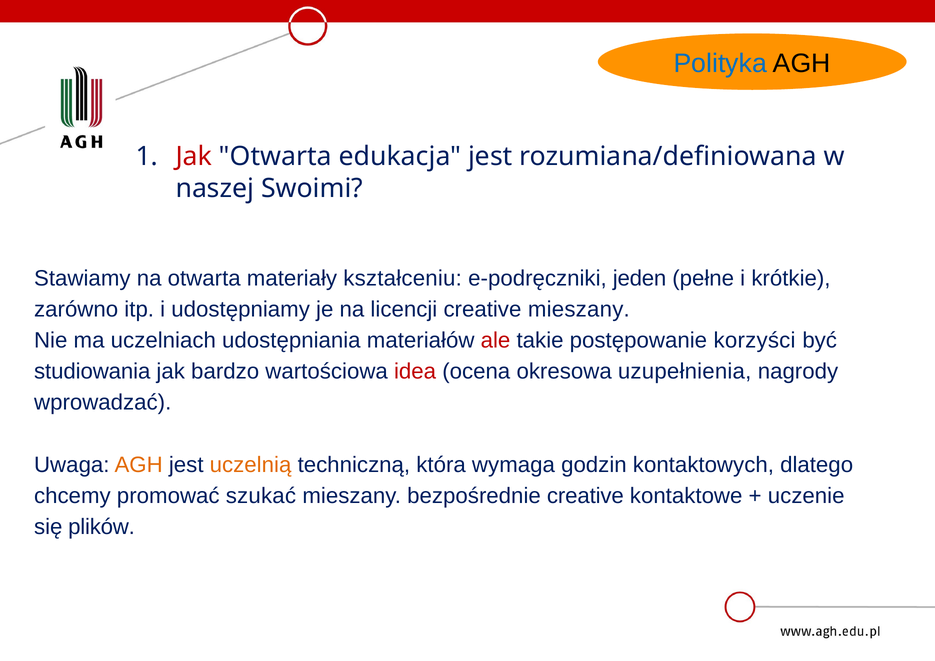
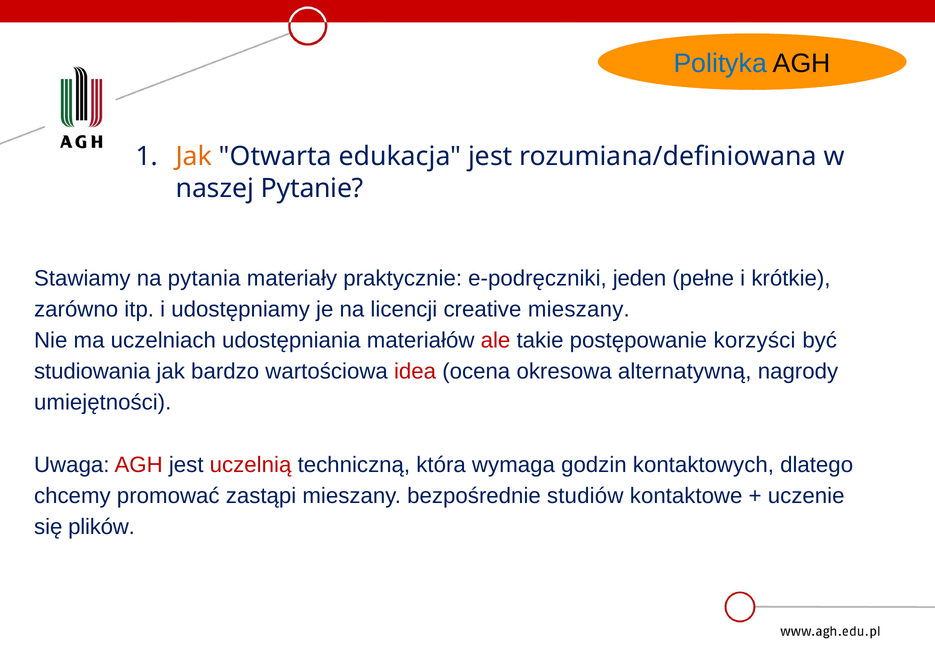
Jak colour: red -> orange (194, 157)
Swoimi: Swoimi -> Pytanie (312, 189)
na otwarta: otwarta -> pytania (204, 278)
kształceniu: kształceniu -> praktycznie (403, 278)
uzupełnienia: uzupełnienia -> alternatywną (685, 372)
wprowadzać: wprowadzać -> umiejętności (103, 403)
AGH colour: orange -> red (139, 465)
uczelnią colour: orange -> red (251, 465)
szukać: szukać -> zastąpi (261, 496)
bezpośrednie creative: creative -> studiów (585, 496)
